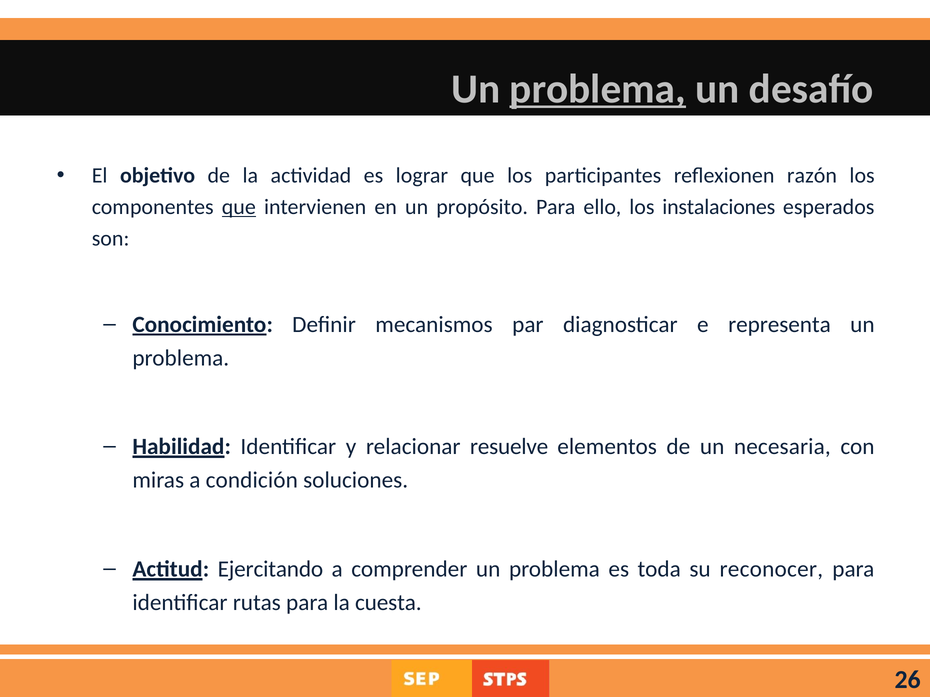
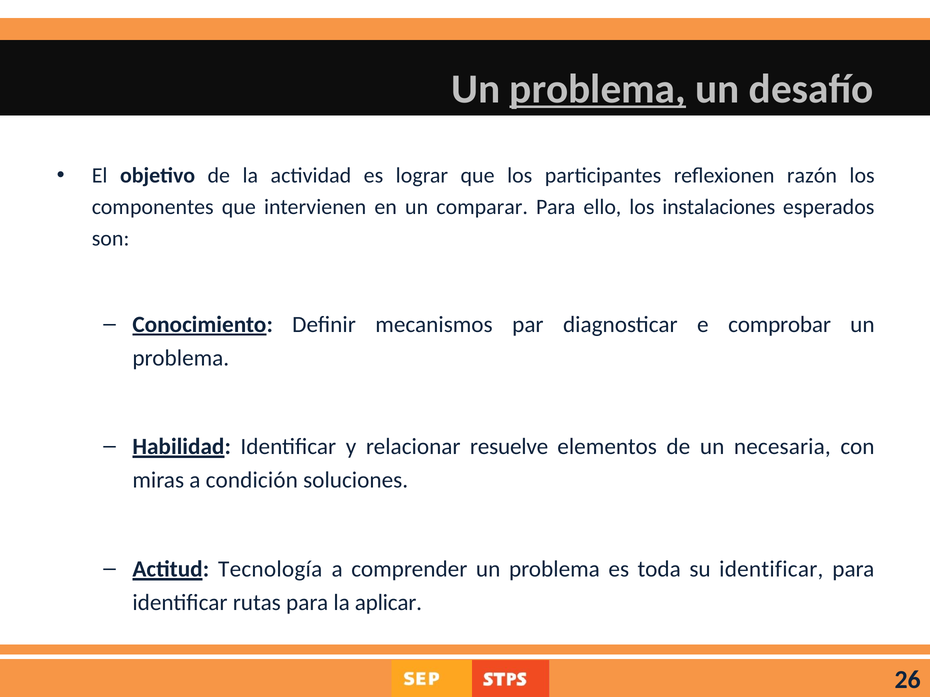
que underline: present -> none (239, 207)
propósito: propósito -> comparar (482, 207)
representa: representa -> comprobar (780, 325)
Ejercitando: Ejercitando -> Tecnología (270, 569)
su reconocer: reconocer -> identificar (771, 569)
cuesta: cuesta -> aplicar (388, 603)
